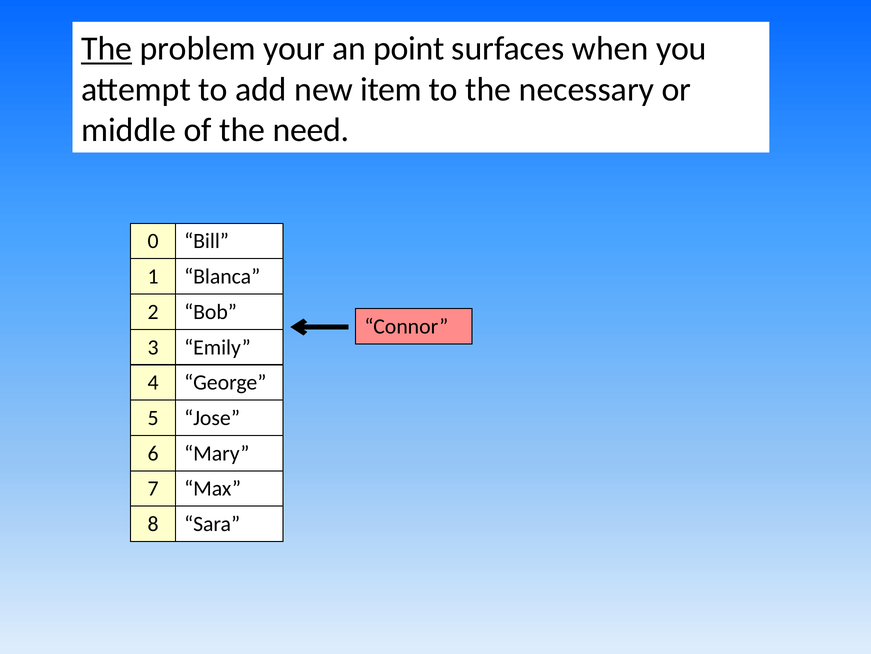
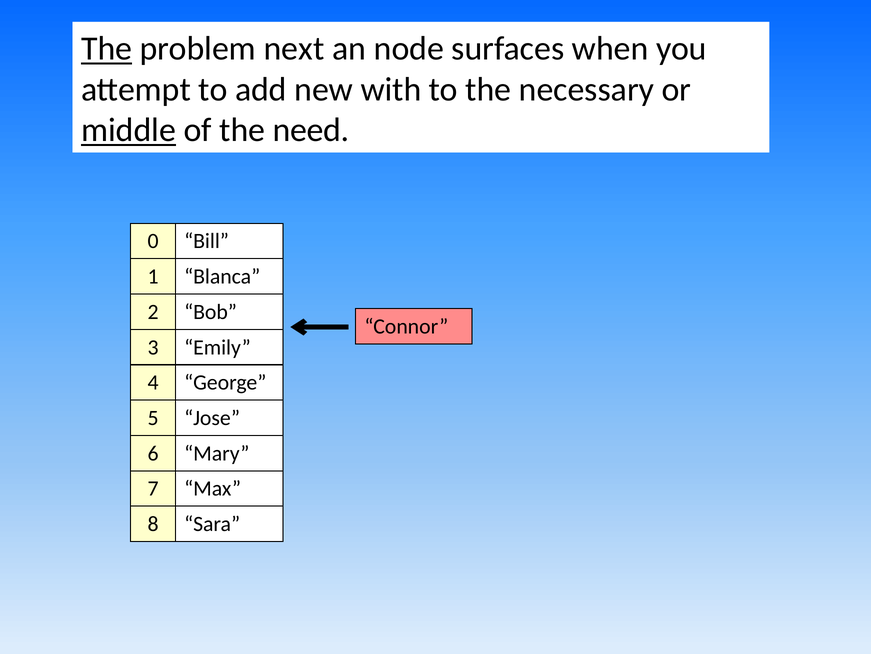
your: your -> next (294, 49)
point: point -> node (409, 49)
item: item -> with (391, 89)
middle underline: none -> present (129, 130)
